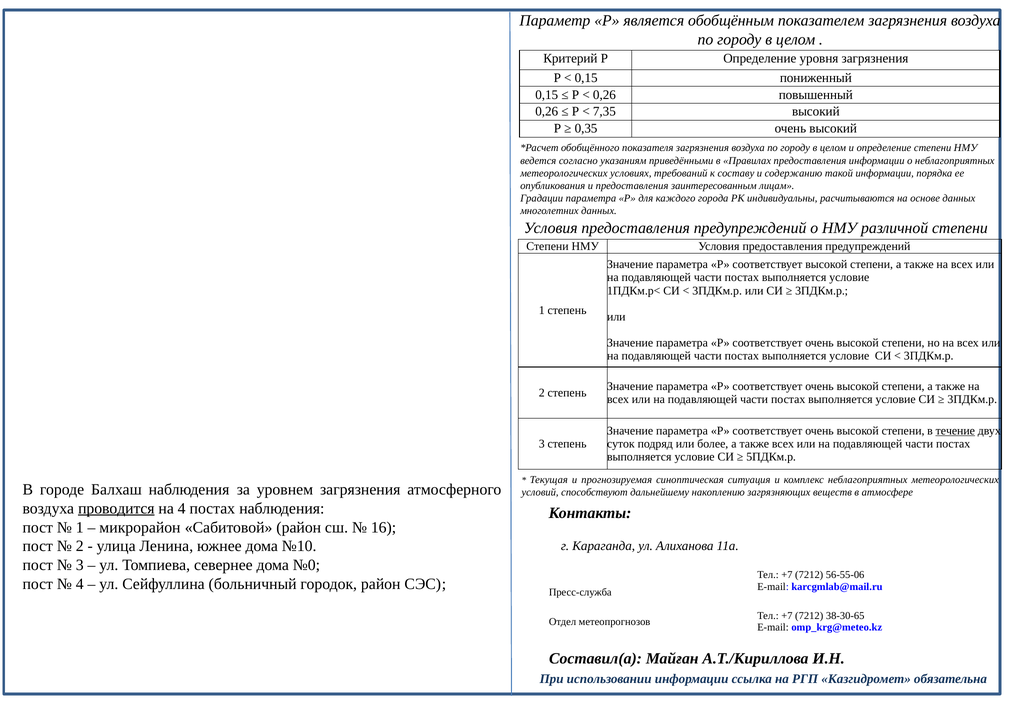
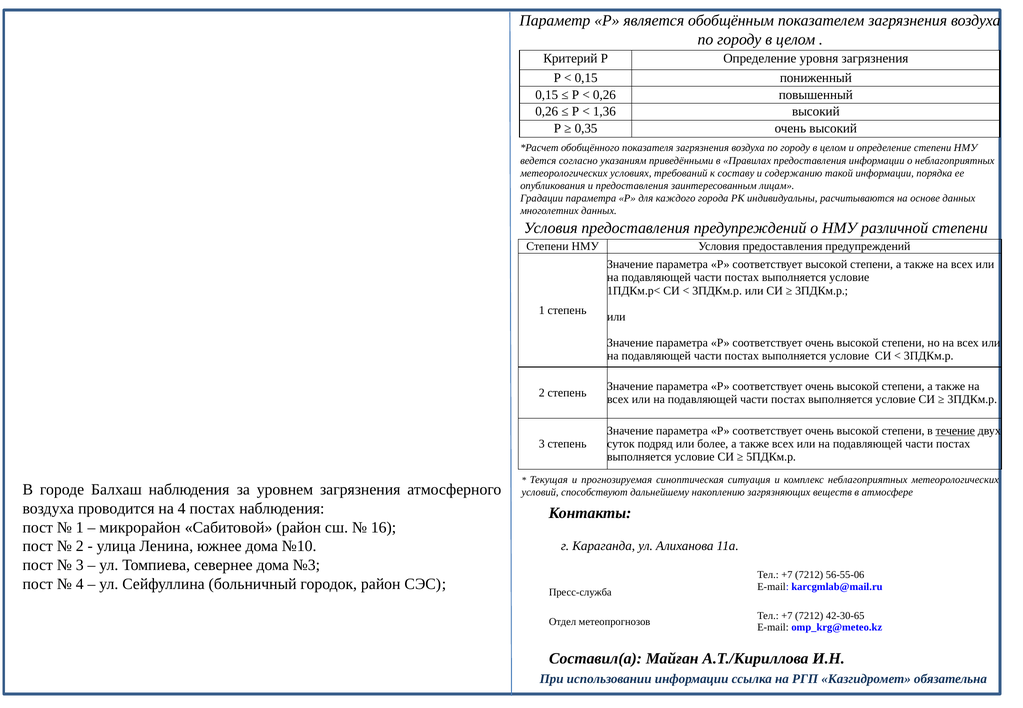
7,35: 7,35 -> 1,36 (604, 112)
проводится underline: present -> none (116, 509)
№0: №0 -> №3 (306, 565)
38-30-65: 38-30-65 -> 42-30-65 (845, 616)
